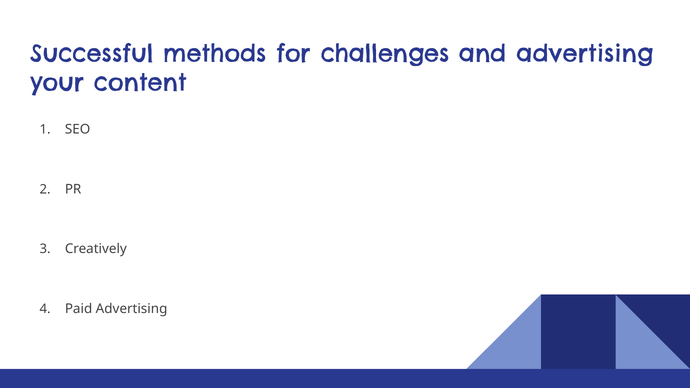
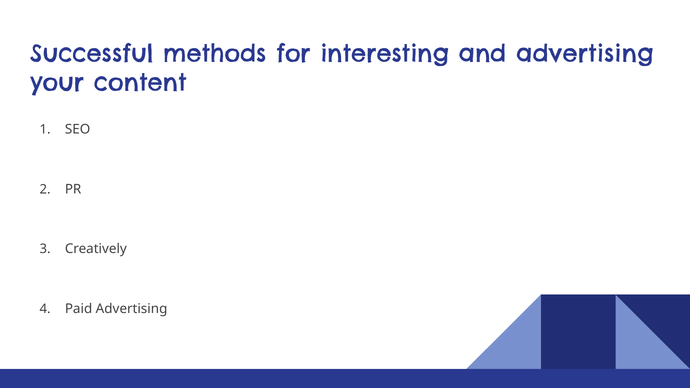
challenges: challenges -> interesting (385, 54)
